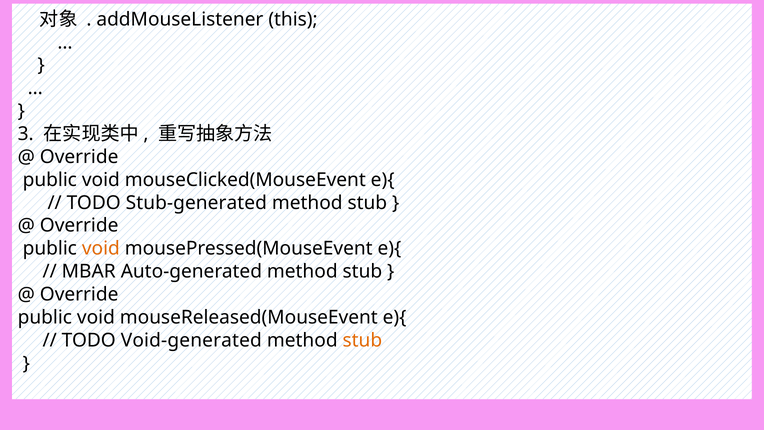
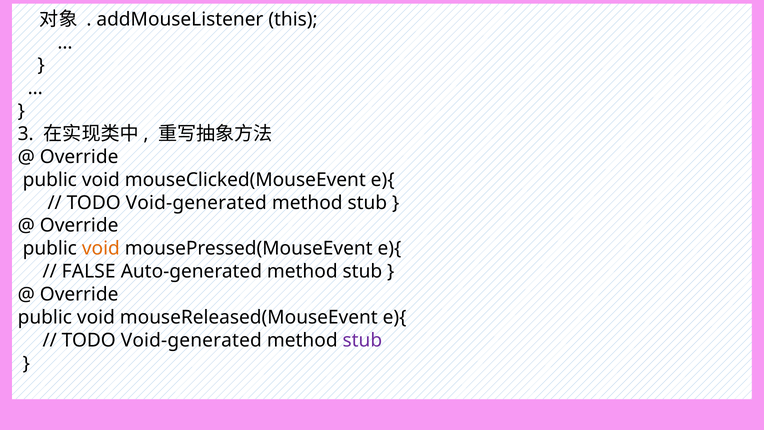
Stub-generated: Stub-generated -> Void-generated (196, 203)
MBAR: MBAR -> FALSE (89, 271)
stub colour: orange -> purple (362, 340)
